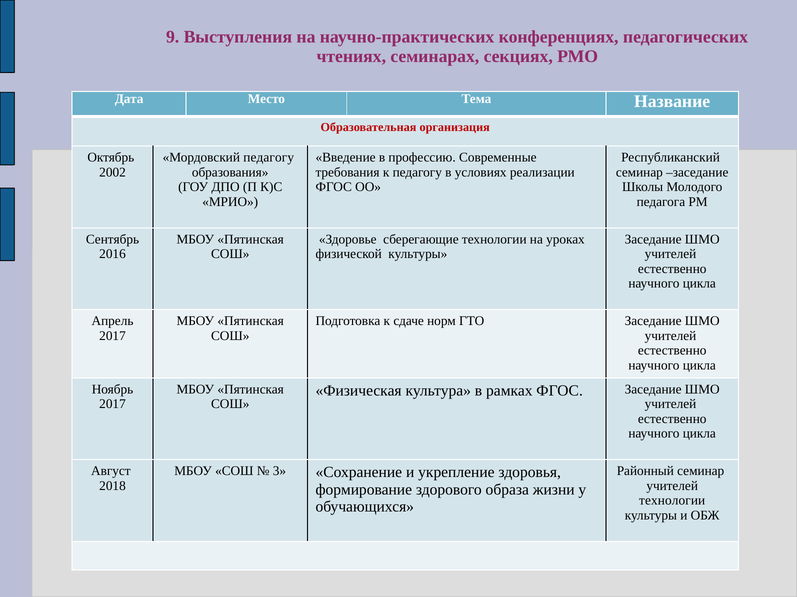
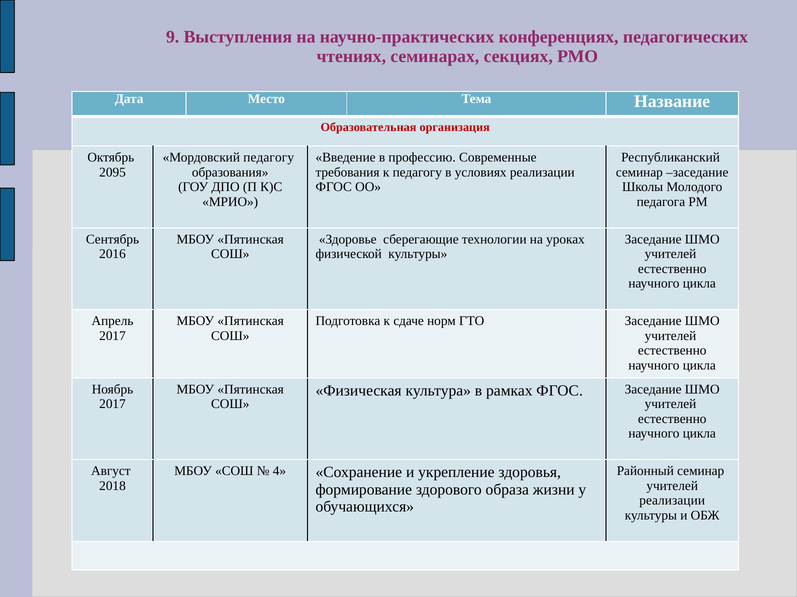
2002: 2002 -> 2095 (113, 172)
3: 3 -> 4 (279, 472)
технологии: технологии -> реализации (672, 501)
